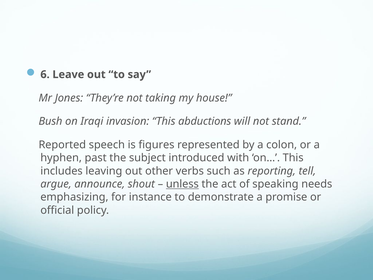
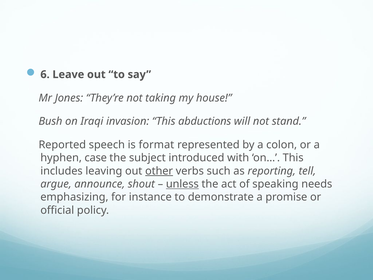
figures: figures -> format (156, 145)
past: past -> case (96, 158)
other underline: none -> present (159, 171)
